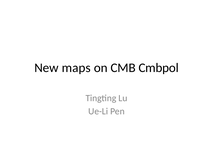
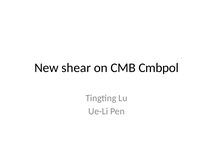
maps: maps -> shear (76, 68)
